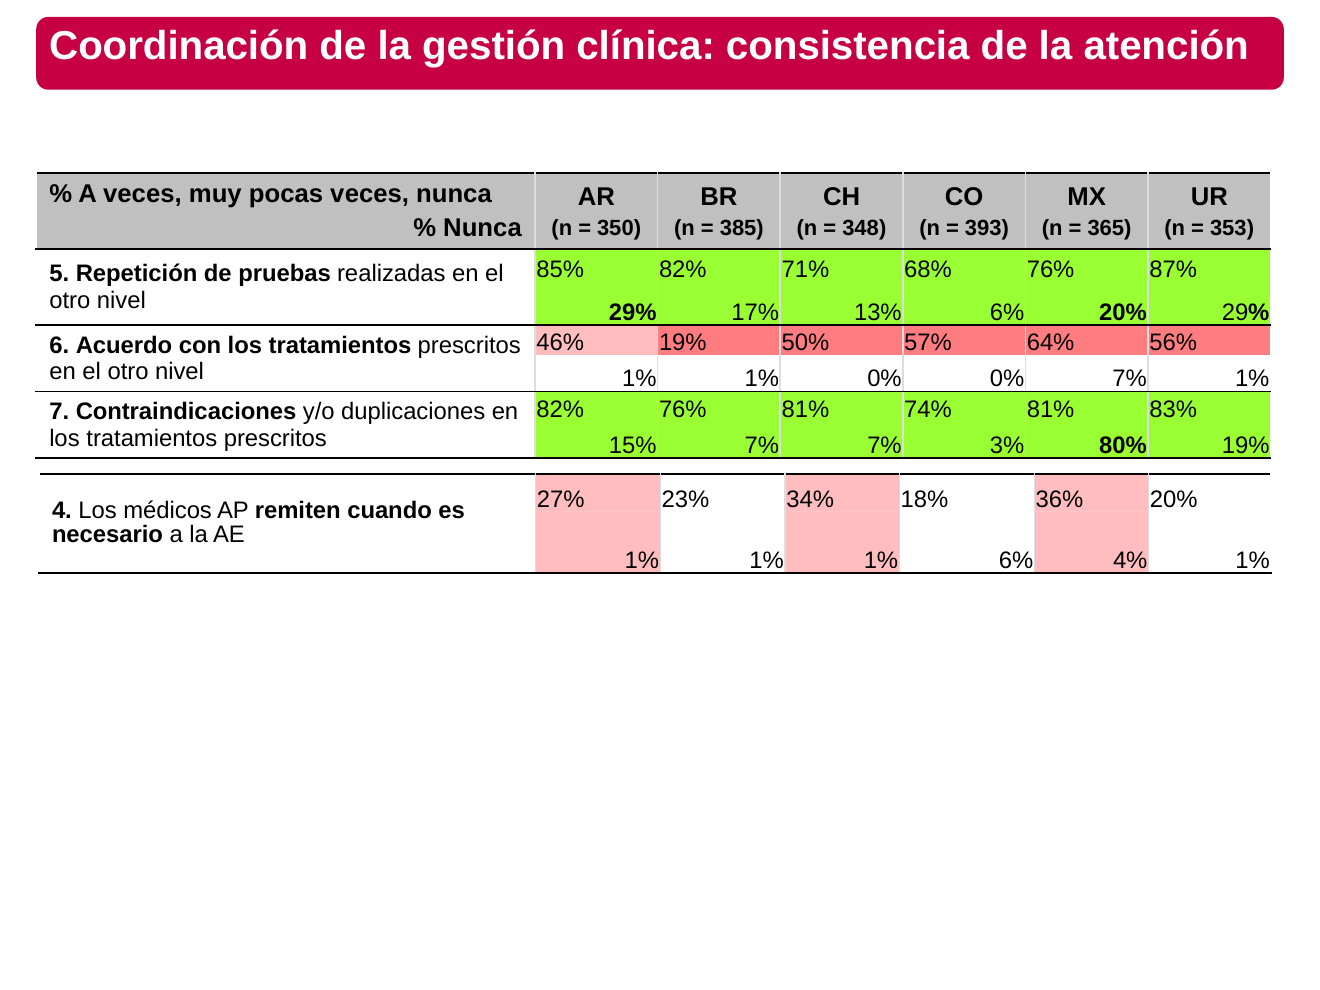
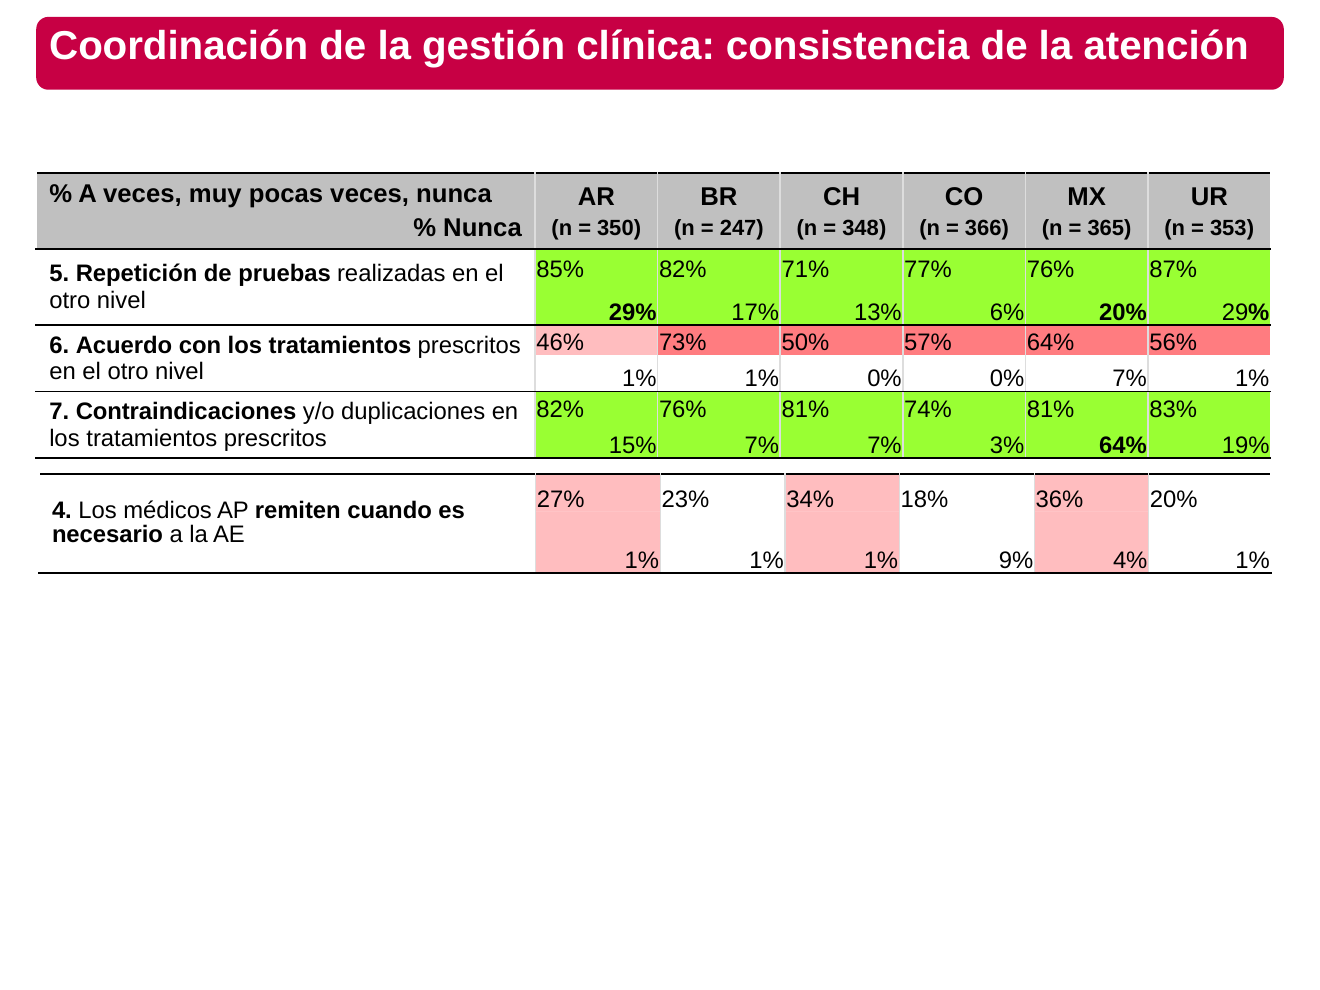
385: 385 -> 247 (742, 228)
393: 393 -> 366 (987, 228)
68%: 68% -> 77% (928, 270)
46% 19%: 19% -> 73% (683, 342)
3% 80%: 80% -> 64% (1123, 445)
1% 6%: 6% -> 9% (1016, 560)
